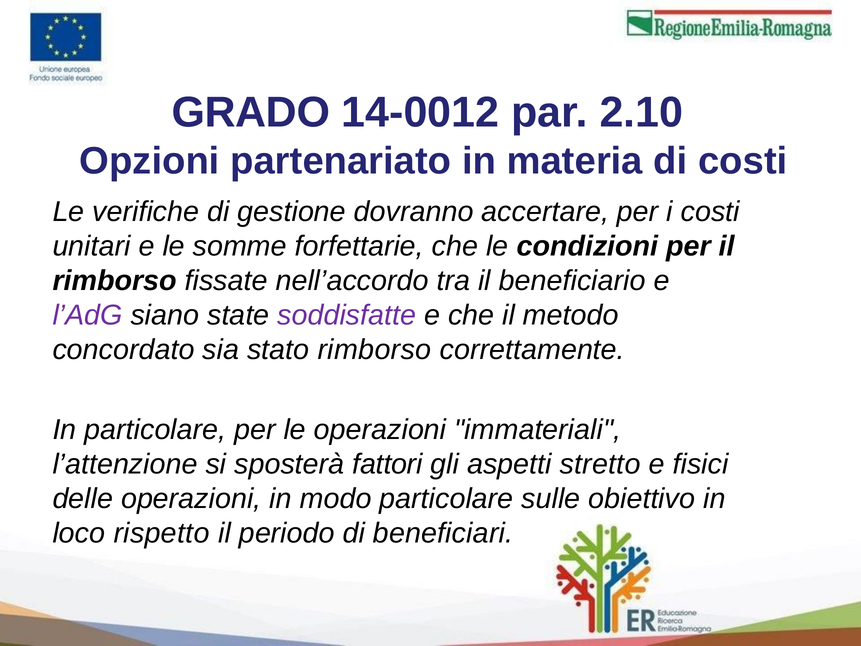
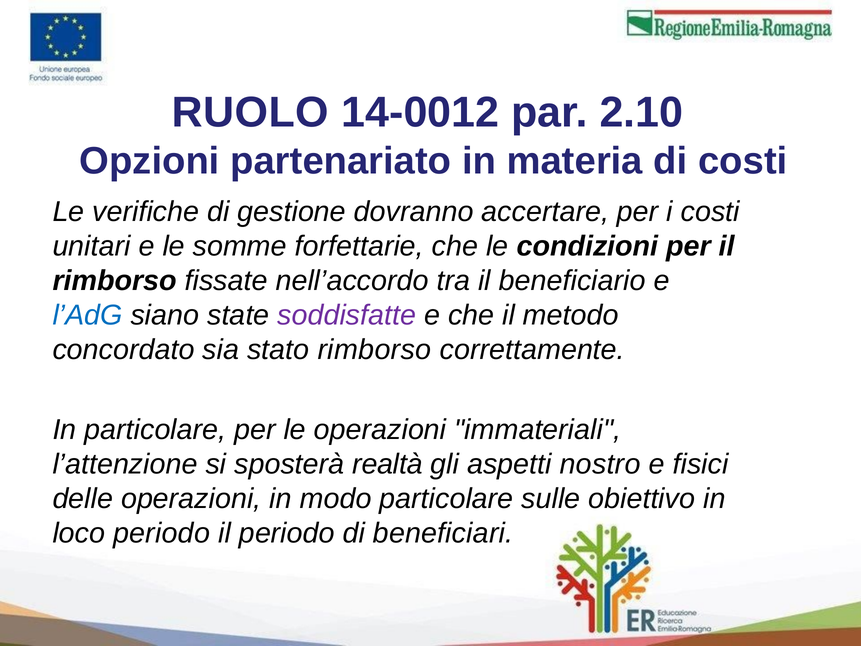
GRADO: GRADO -> RUOLO (250, 113)
l’AdG colour: purple -> blue (88, 315)
fattori: fattori -> realtà (388, 464)
stretto: stretto -> nostro (600, 464)
loco rispetto: rispetto -> periodo (162, 533)
